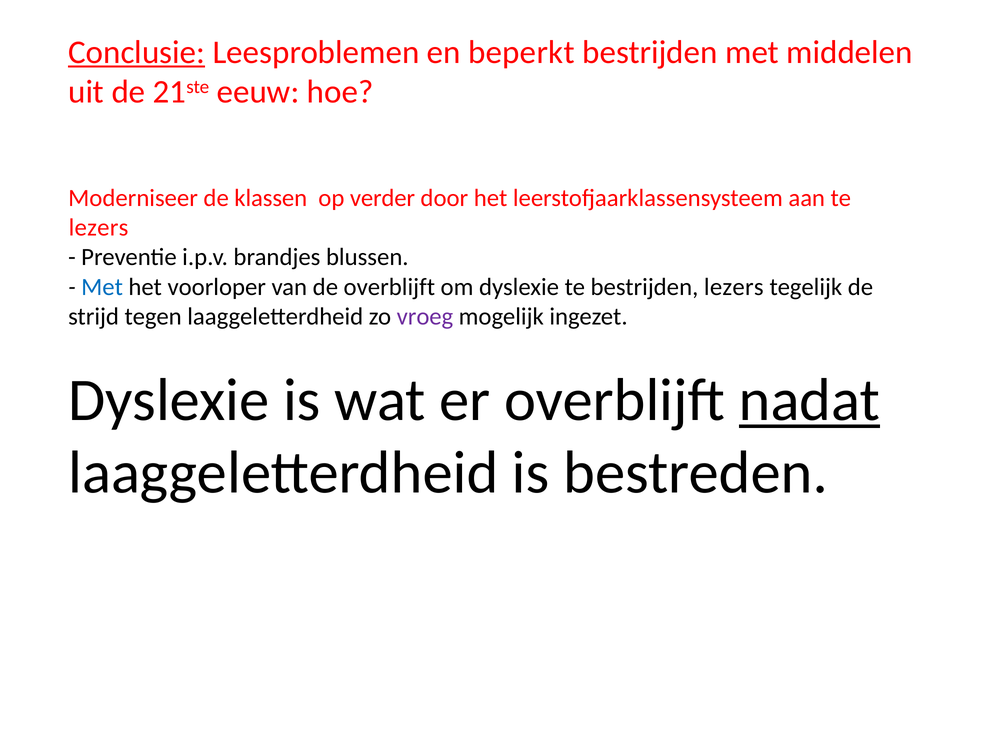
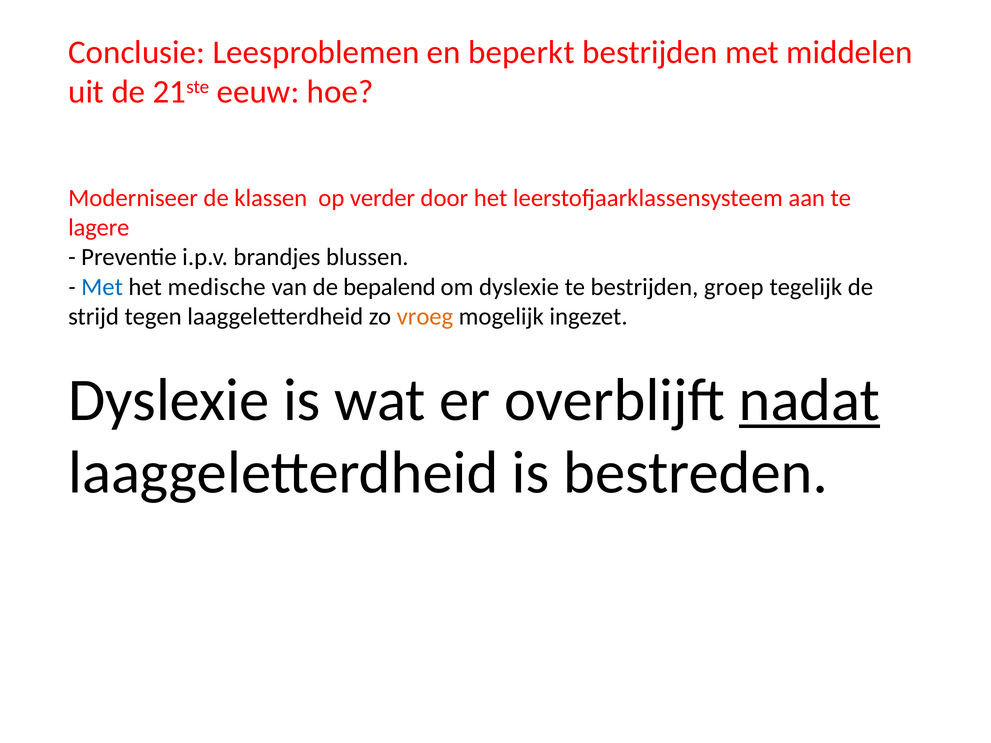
Conclusie underline: present -> none (137, 52)
lezers: lezers -> lagere (99, 228)
voorloper: voorloper -> medische (217, 287)
de overblijft: overblijft -> bepalend (389, 287)
bestrijden lezers: lezers -> groep (734, 287)
vroeg colour: purple -> orange (425, 317)
